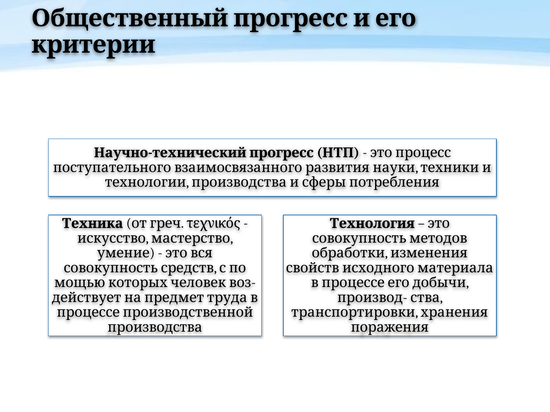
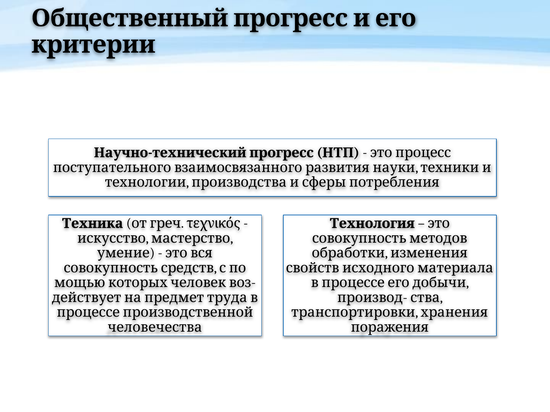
производства: производства -> человечества (155, 328)
